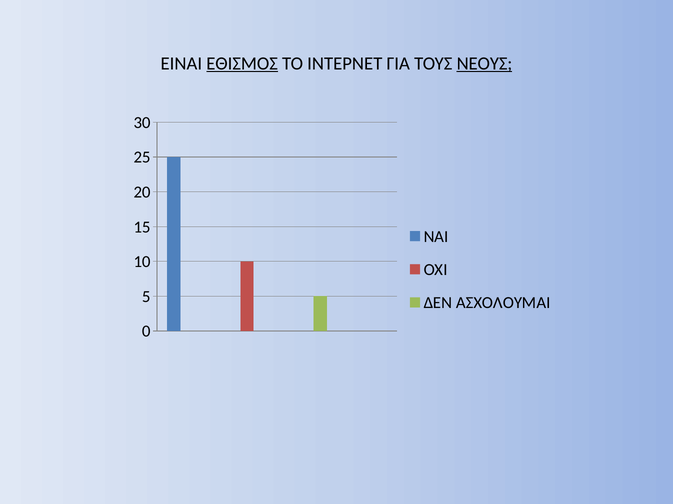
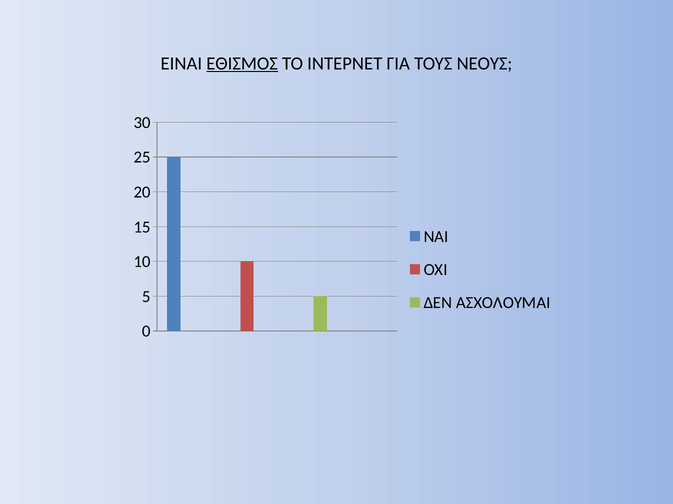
ΝΕΟΥΣ underline: present -> none (484, 64)
